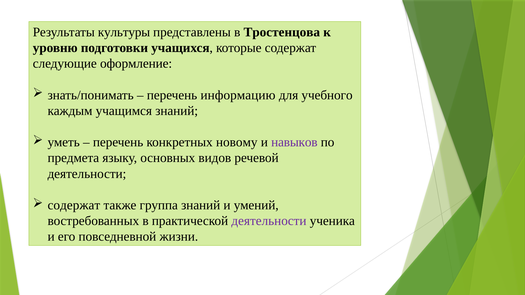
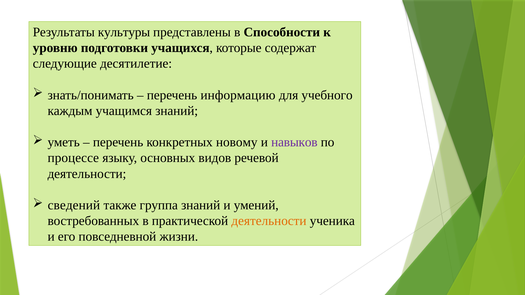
Тростенцова: Тростенцова -> Способности (282, 32)
оформление: оформление -> десятилетие (136, 64)
предмета: предмета -> процессе (73, 158)
содержат: содержат -> сведений (74, 205)
деятельности colour: purple -> orange (269, 221)
